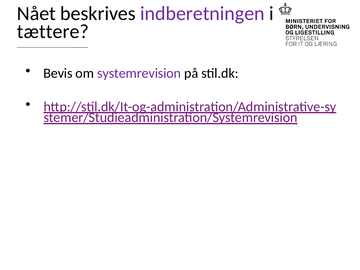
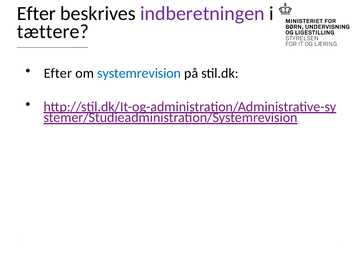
Nået: Nået -> Efter (36, 13)
Bevis: Bevis -> Efter (58, 73)
systemrevision colour: purple -> blue (139, 73)
